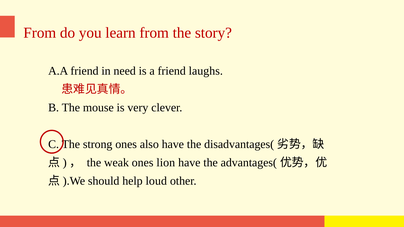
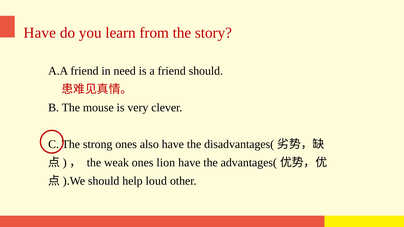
From: From -> Have (40, 33)
friend laughs: laughs -> should (206, 71)
